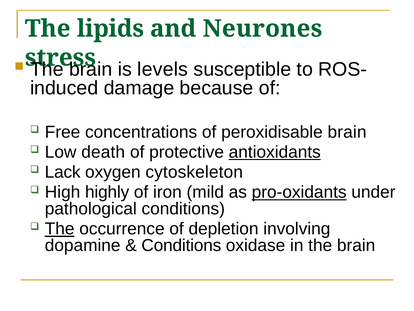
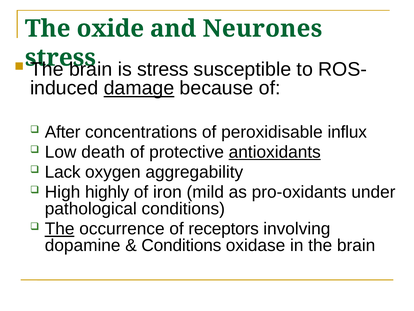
lipids: lipids -> oxide (110, 29)
is levels: levels -> stress (163, 69)
damage underline: none -> present (139, 88)
Free: Free -> After (63, 132)
peroxidisable brain: brain -> influx (347, 132)
cytoskeleton: cytoskeleton -> aggregability (194, 172)
pro-oxidants underline: present -> none (299, 192)
depletion: depletion -> receptors (224, 229)
